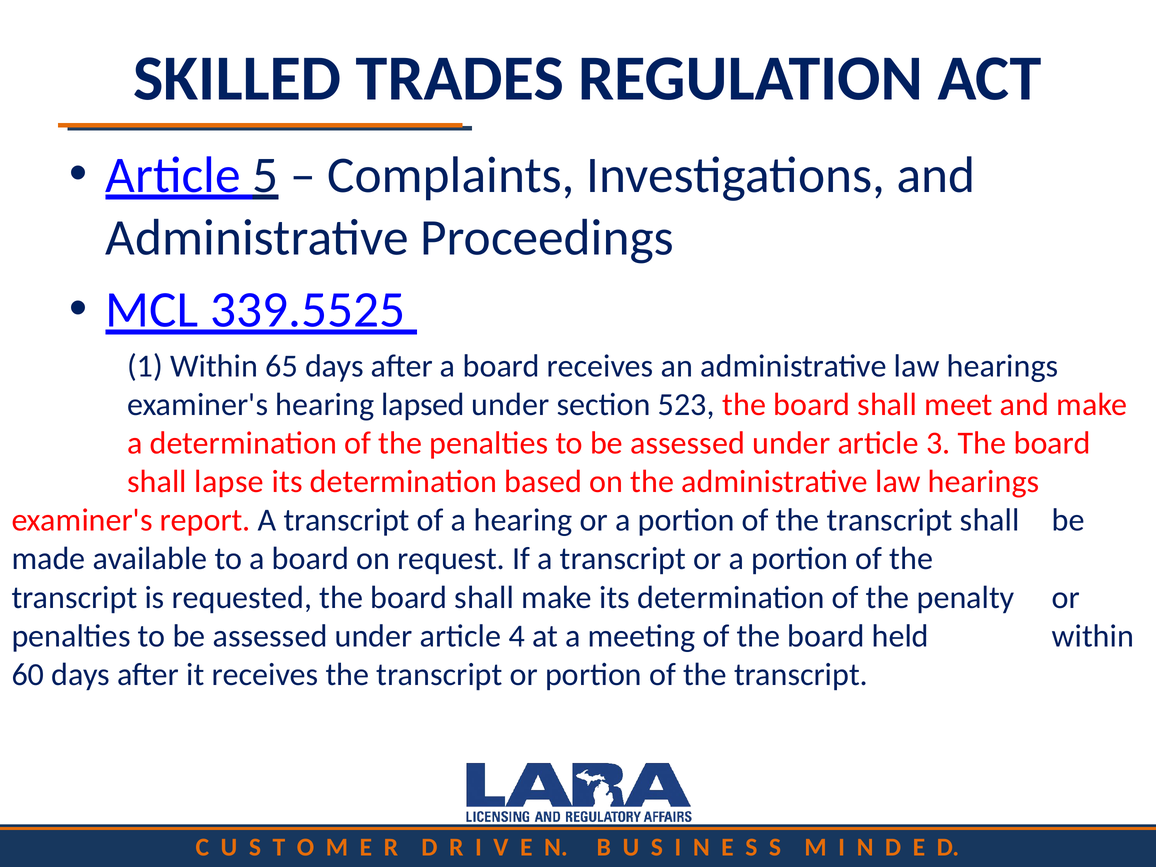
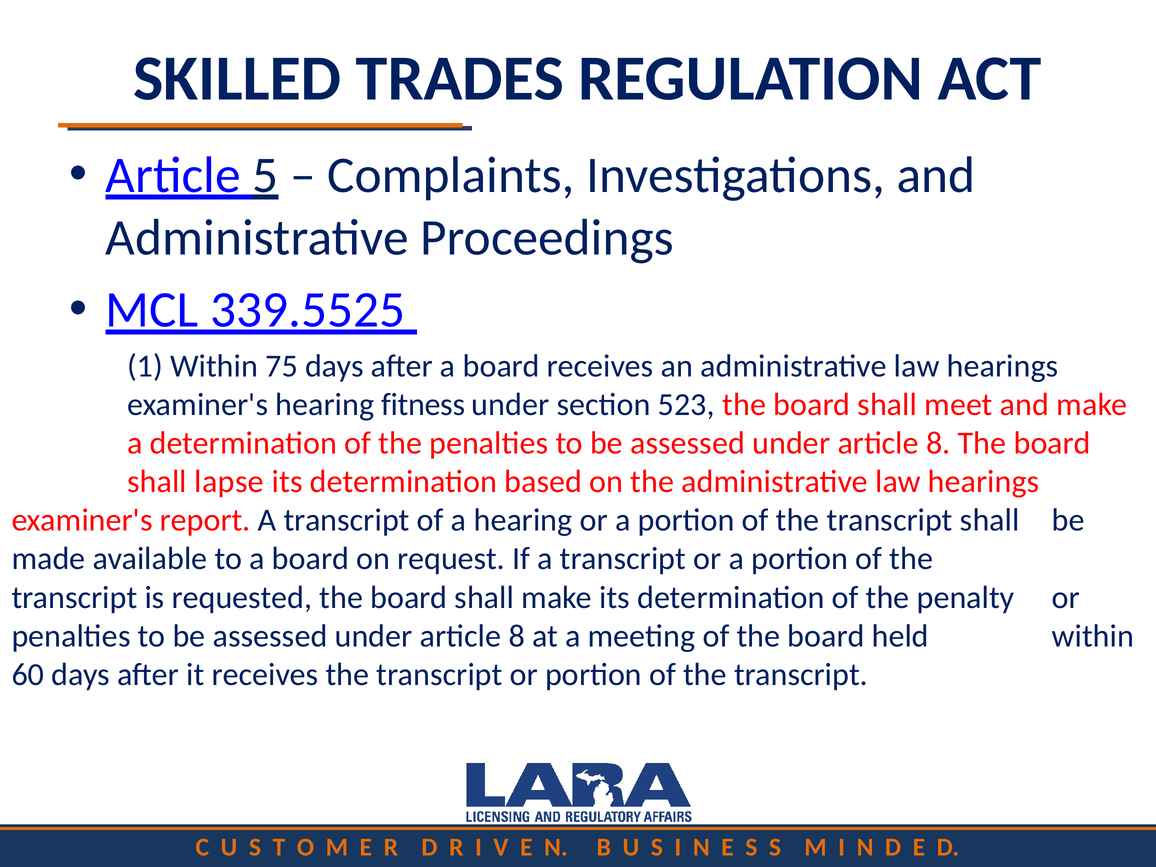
65: 65 -> 75 (282, 366)
lapsed: lapsed -> fitness (423, 405)
3: 3 -> 8 (938, 443)
4: 4 -> 8 (517, 636)
